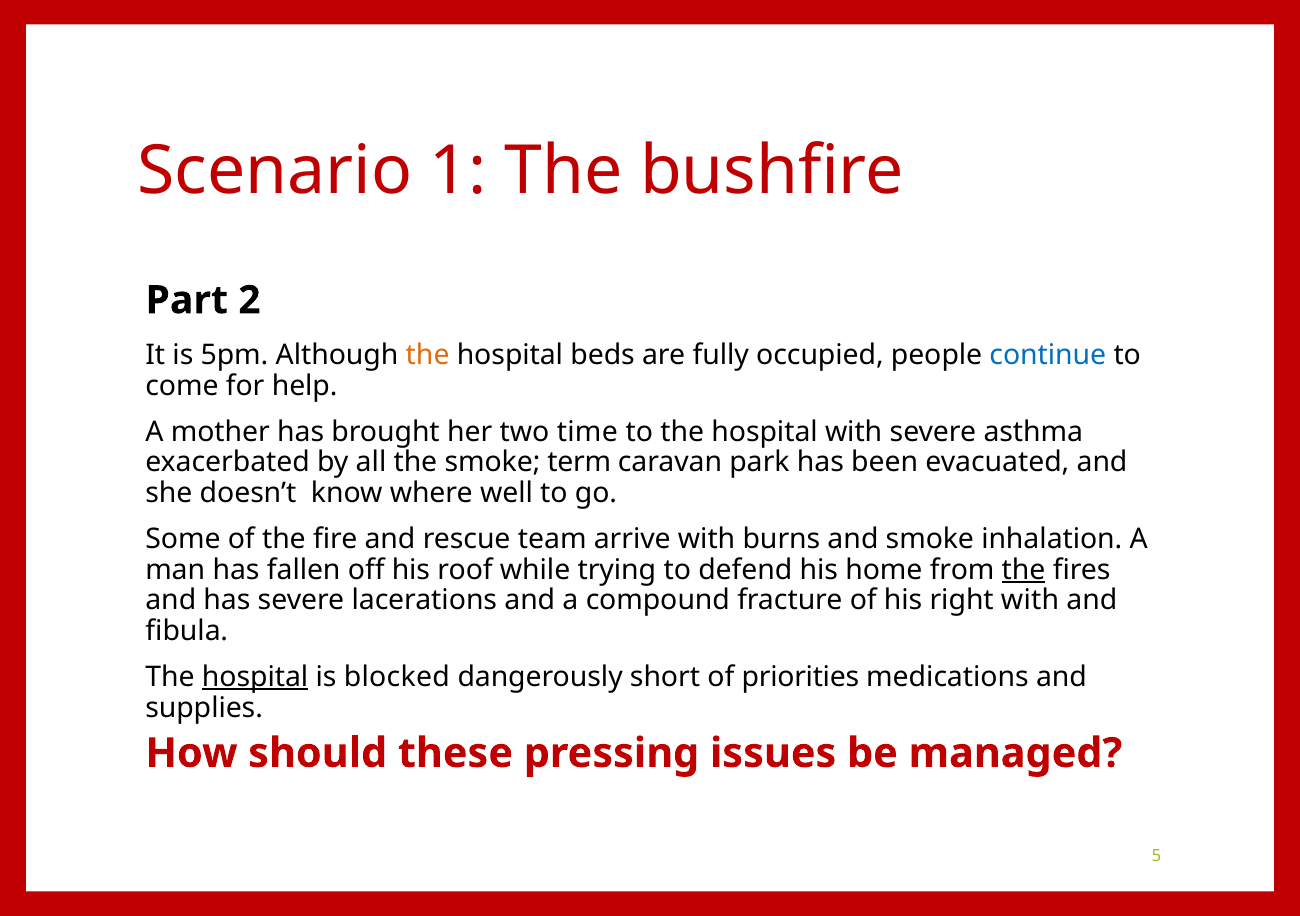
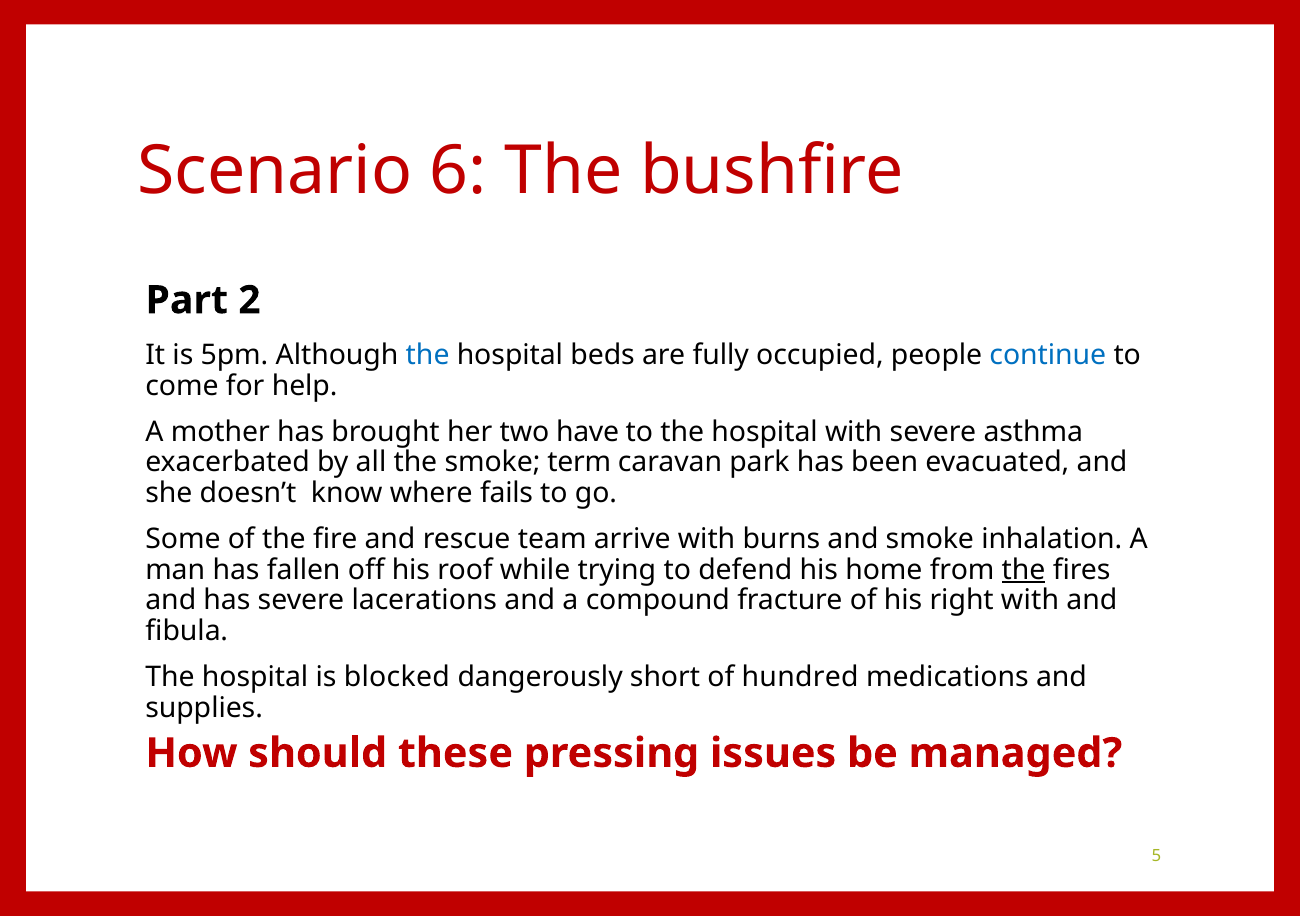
1: 1 -> 6 (458, 172)
the colour: orange -> blue (428, 355)
time: time -> have (588, 432)
well: well -> fails (507, 493)
hospital underline: present -> none (255, 677)
priorities: priorities -> hundred (800, 677)
